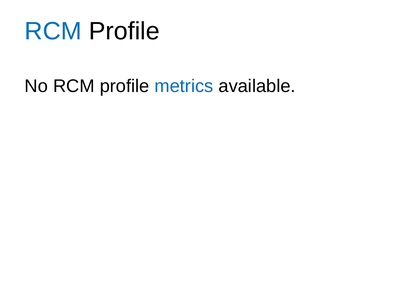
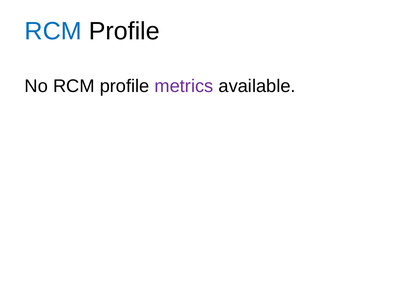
metrics colour: blue -> purple (184, 86)
